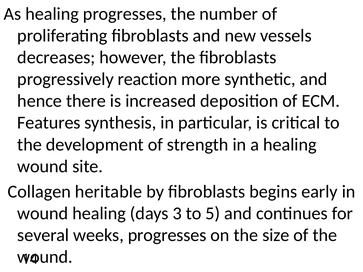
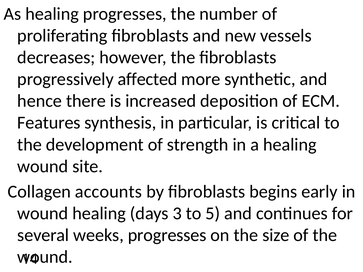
reaction: reaction -> affected (148, 79)
heritable: heritable -> accounts (108, 192)
